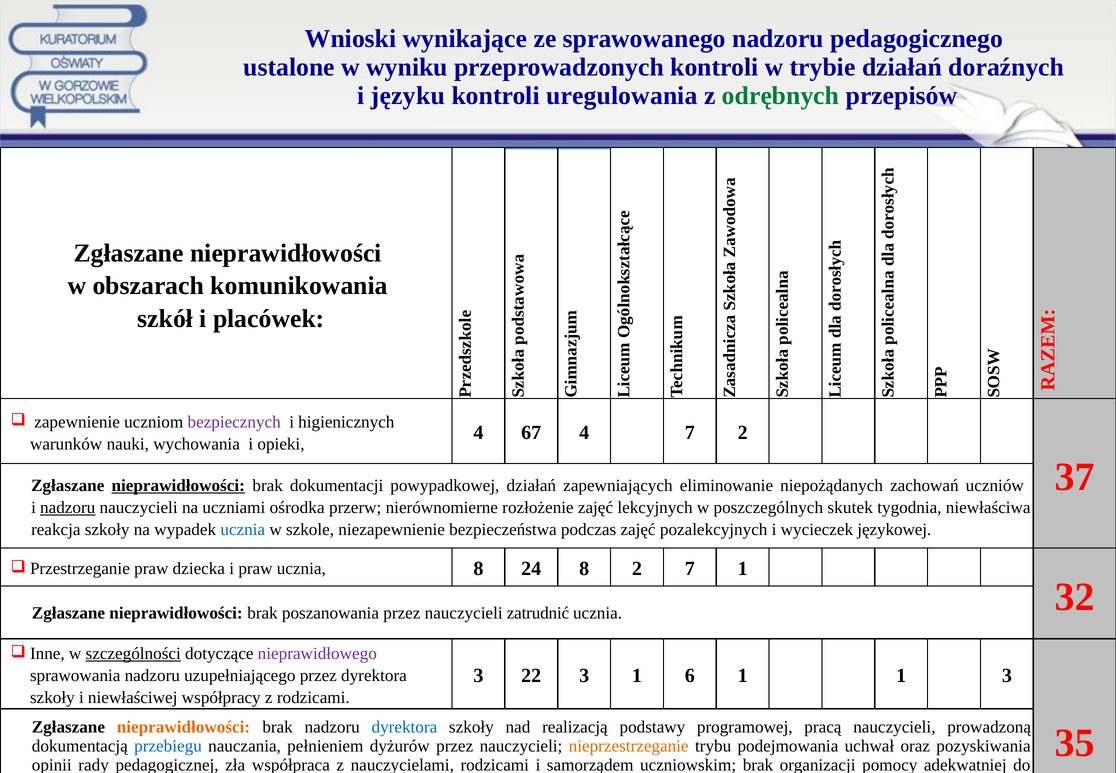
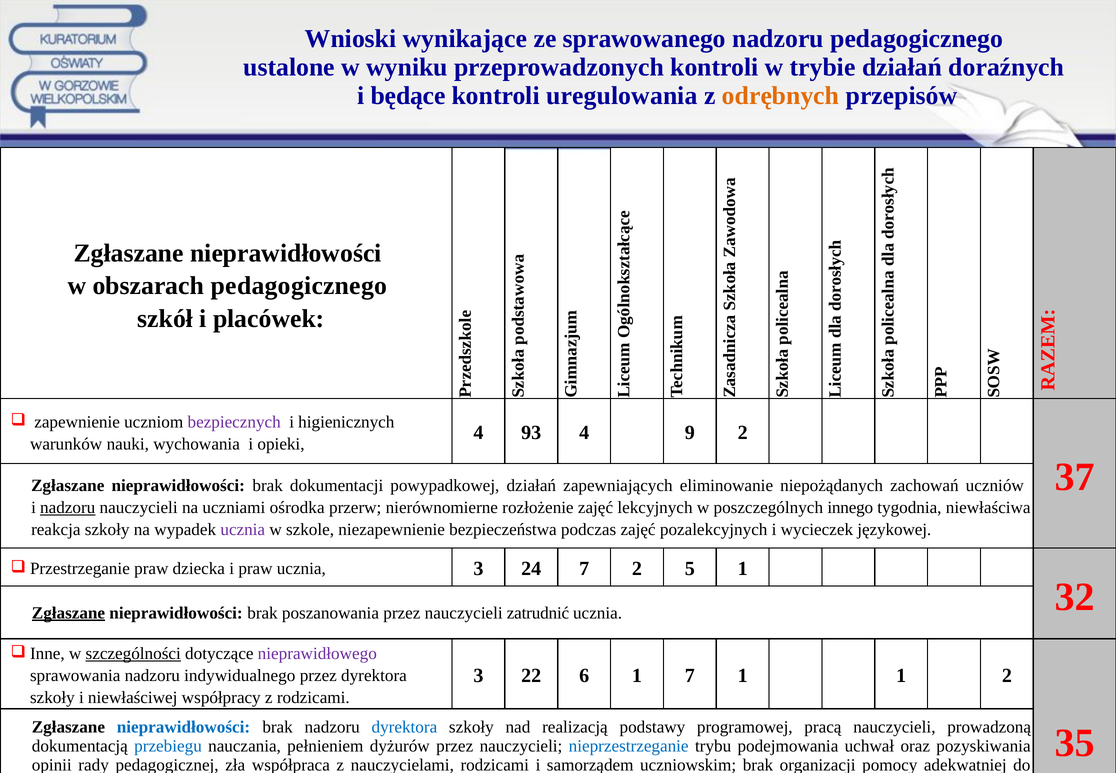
języku: języku -> będące (408, 96)
odrębnych colour: green -> orange (781, 96)
obszarach komunikowania: komunikowania -> pedagogicznego (299, 286)
67: 67 -> 93 (531, 433)
4 7: 7 -> 9 (690, 433)
nieprawidłowości underline: present -> none (178, 485)
skutek: skutek -> innego (850, 507)
ucznia colour: blue -> purple (243, 529)
ucznia 8: 8 -> 3 (478, 568)
24 8: 8 -> 7 (584, 568)
2 7: 7 -> 5 (690, 568)
Zgłaszane underline: none -> present (68, 613)
22 3: 3 -> 6 (584, 675)
1 6: 6 -> 7 (690, 675)
1 3: 3 -> 2 (1007, 675)
nadzoru uzupełniającego: uzupełniającego -> indywidualnego (240, 675)
nieprawidłowości colour: orange -> blue (183, 727)
nieprzestrzeganie colour: orange -> blue (629, 746)
